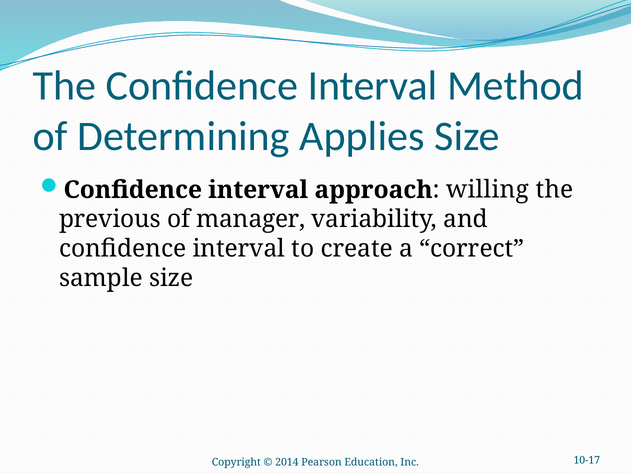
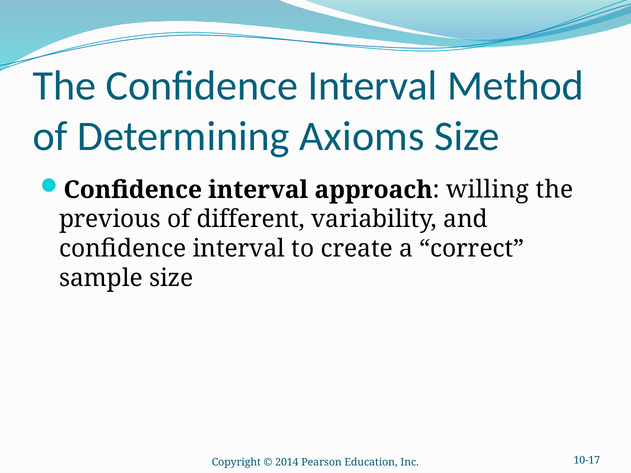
Applies: Applies -> Axioms (362, 136)
manager: manager -> different (251, 219)
